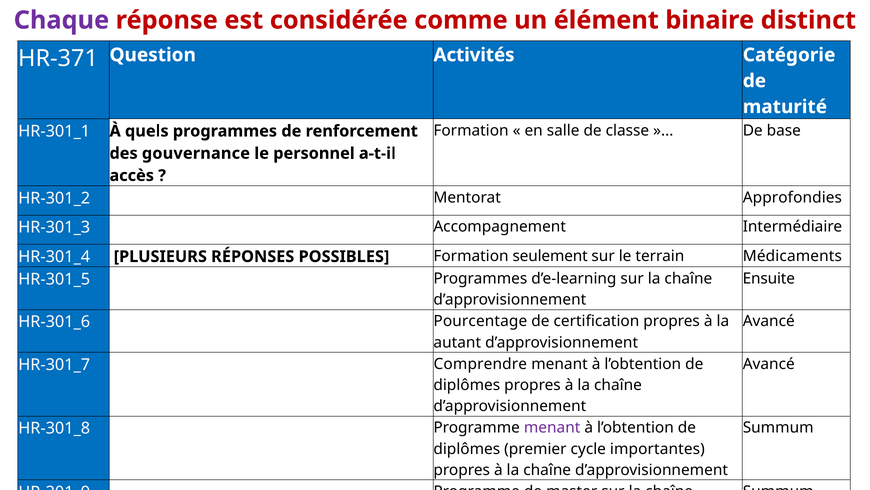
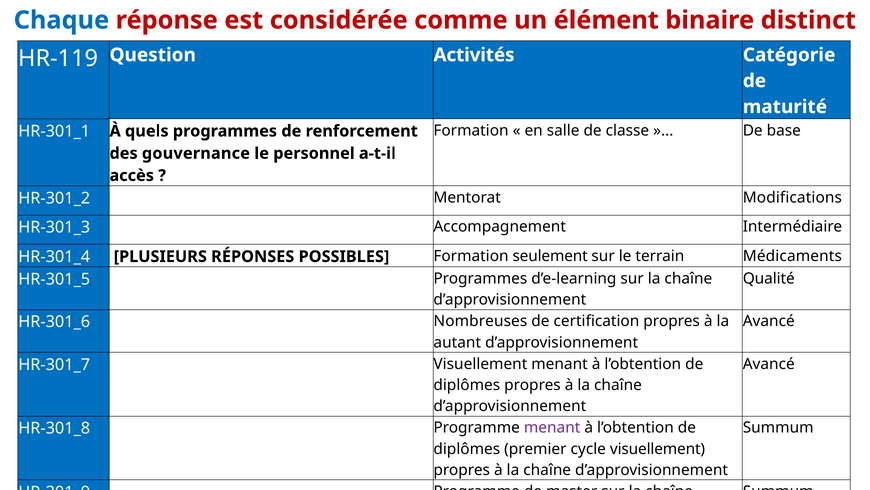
Chaque colour: purple -> blue (61, 20)
HR-371: HR-371 -> HR-119 (58, 58)
Approfondies: Approfondies -> Modifications (792, 197)
Ensuite: Ensuite -> Qualité (769, 278)
Pourcentage: Pourcentage -> Nombreuses (480, 321)
Comprendre: Comprendre -> Visuellement (480, 364)
cycle importantes: importantes -> visuellement (658, 448)
